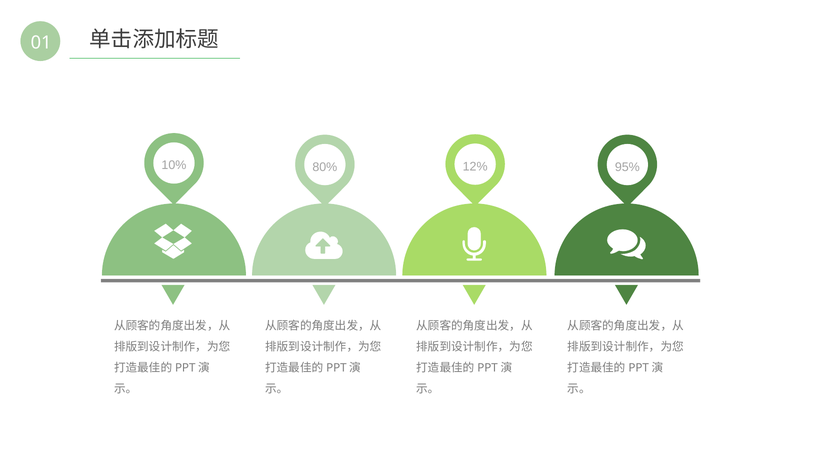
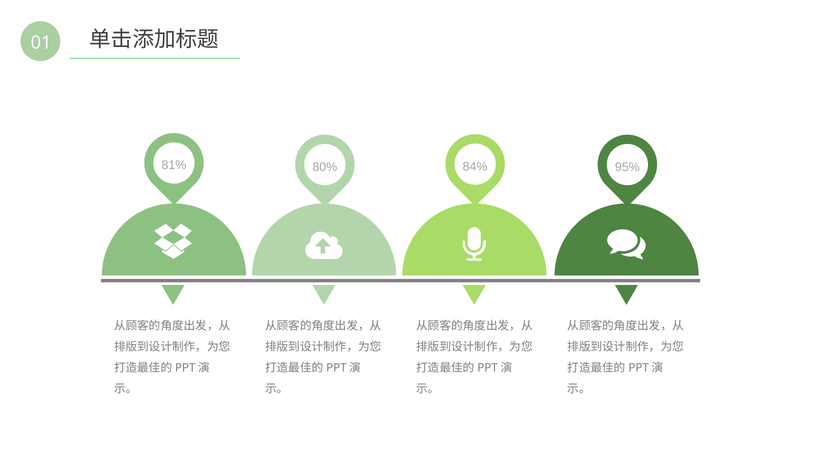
10%: 10% -> 81% (174, 165)
12%: 12% -> 84% (475, 166)
